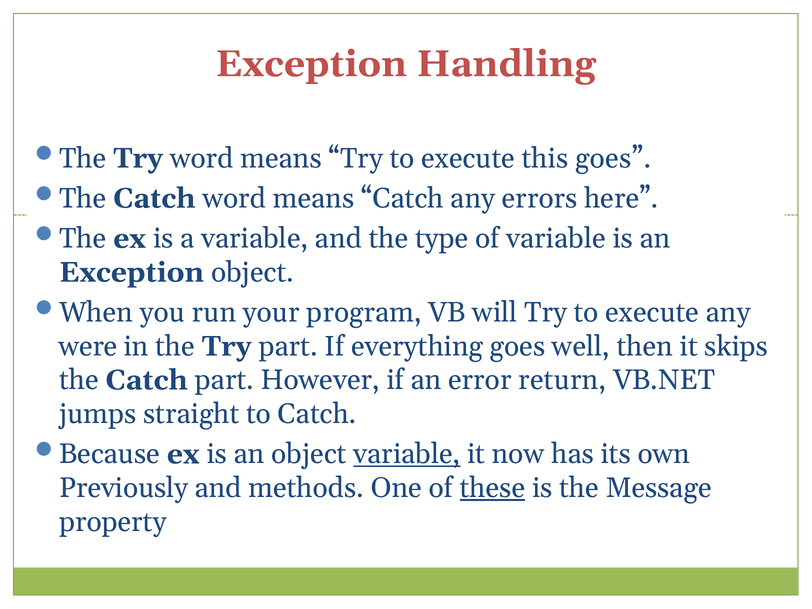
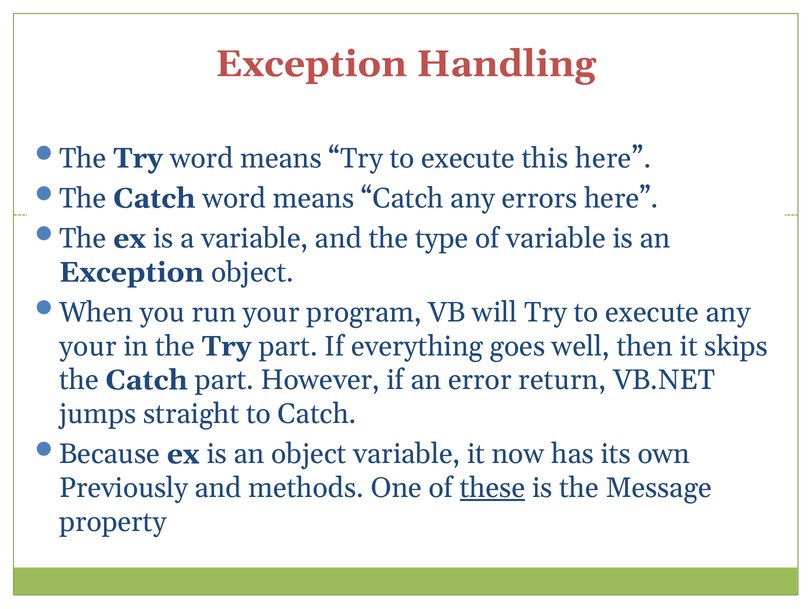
this goes: goes -> here (613, 158)
were: were -> your (88, 346)
variable underline: present -> none (407, 454)
